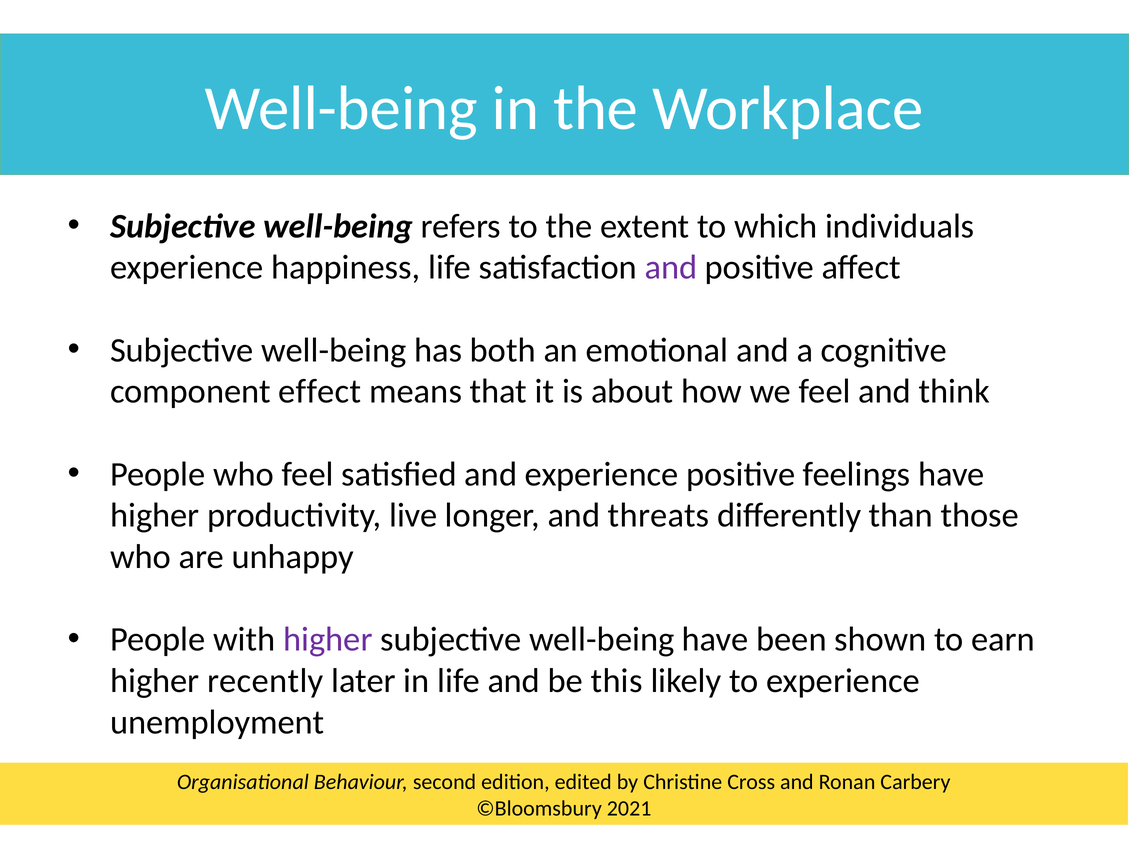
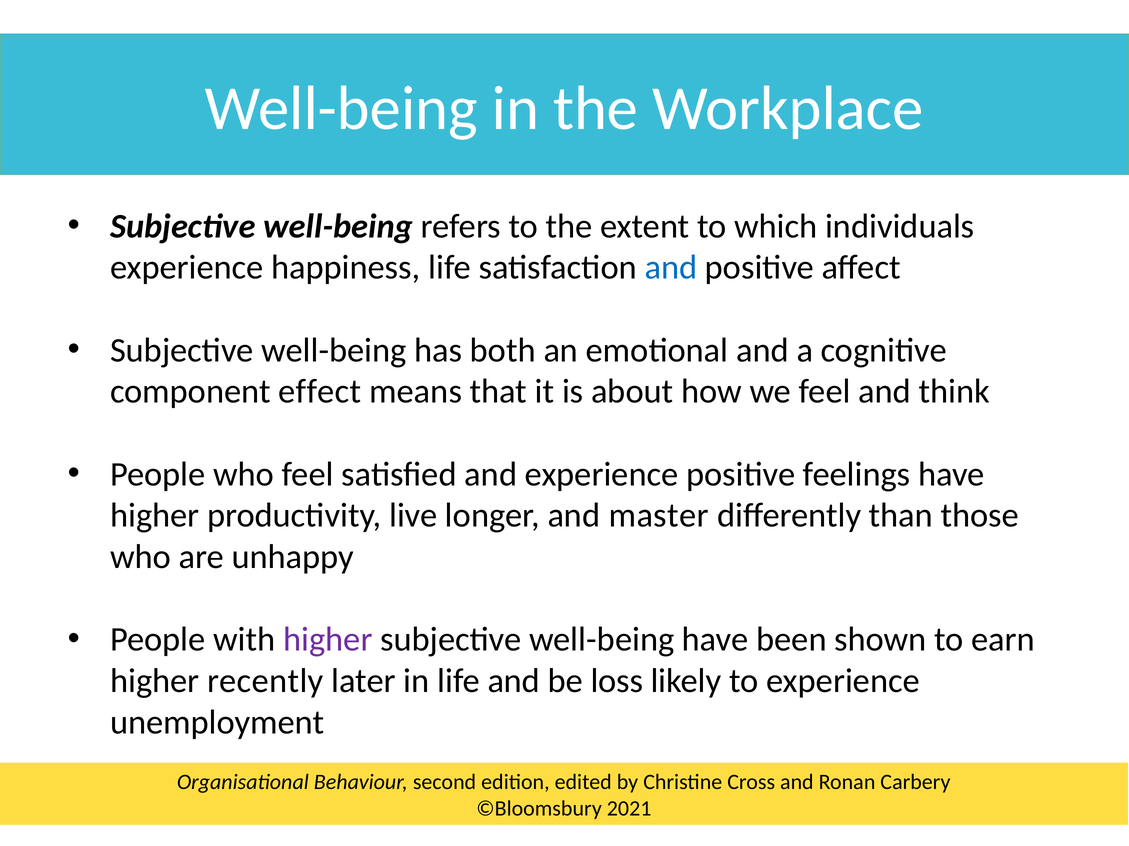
and colour: purple -> blue (671, 268)
threats: threats -> master (659, 516)
this: this -> loss (617, 682)
